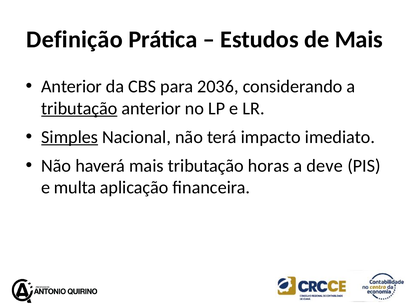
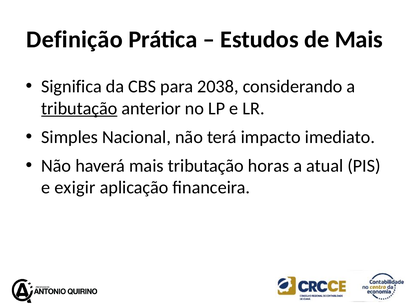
Anterior: Anterior -> Significa (71, 86)
2036: 2036 -> 2038 (218, 86)
Simples underline: present -> none (70, 137)
deve: deve -> atual (325, 166)
multa: multa -> exigir (75, 187)
